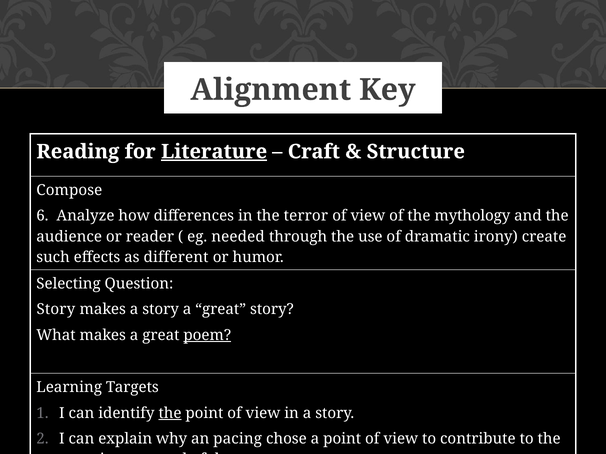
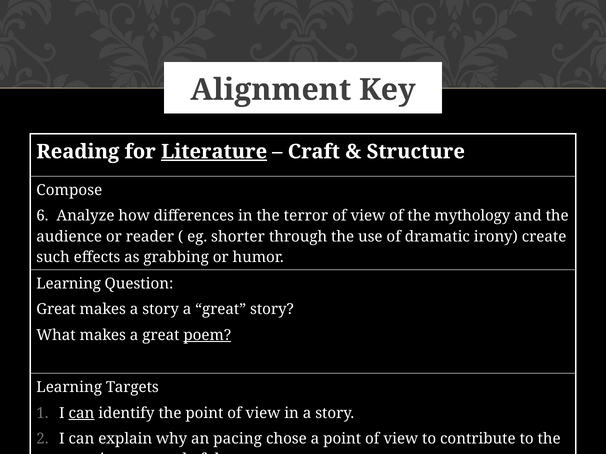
needed: needed -> shorter (238, 237)
different: different -> grabbing (176, 257)
Selecting: Selecting -> Learning (69, 284)
Story: Story -> Great (56, 310)
can underline: none -> present (81, 413)
the underline: present -> none (170, 413)
